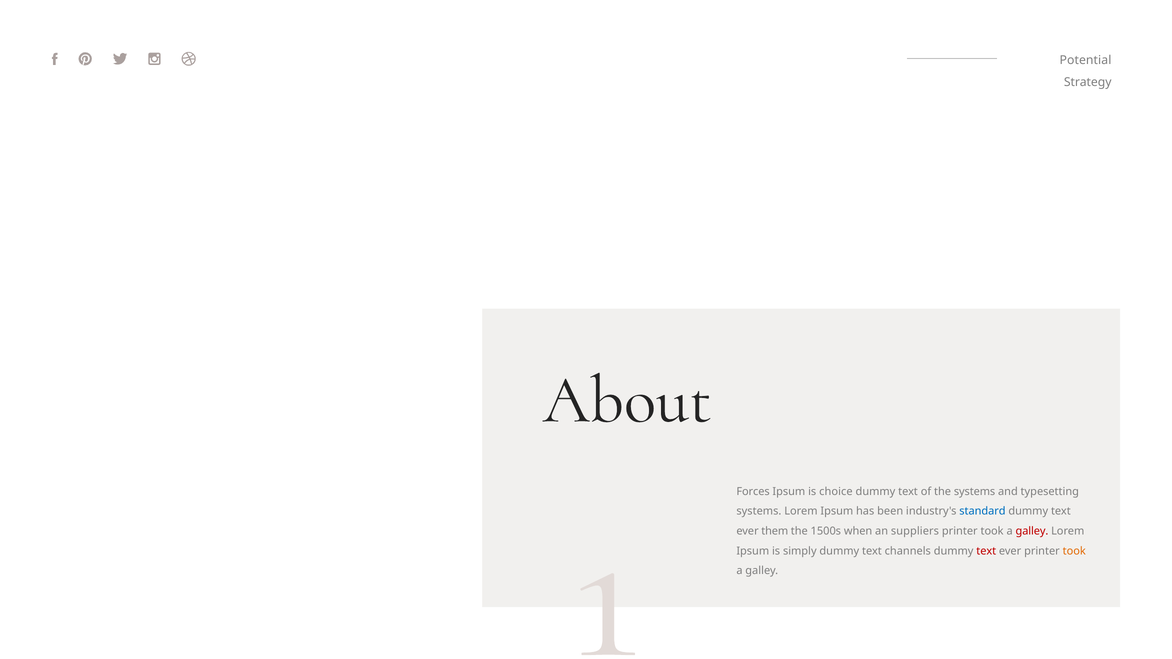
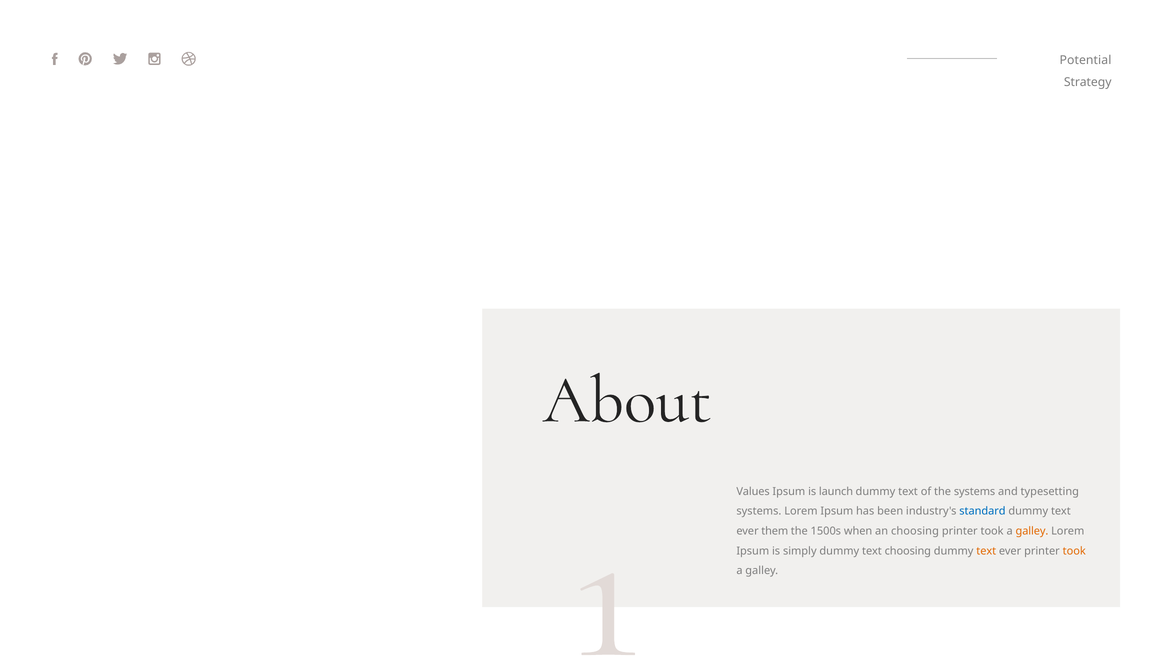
Forces: Forces -> Values (753, 492)
choice: choice -> launch (836, 492)
an suppliers: suppliers -> choosing (915, 531)
galley colour: red -> orange (1032, 531)
text channels: channels -> choosing (908, 551)
text colour: red -> orange (986, 551)
